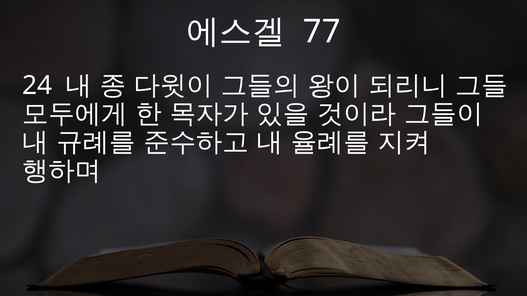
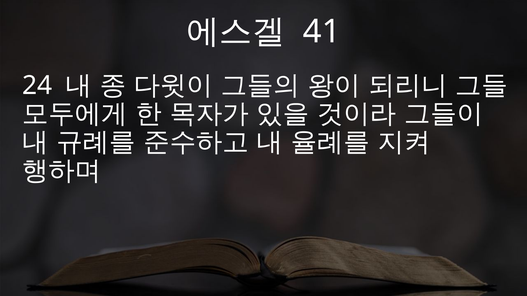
77: 77 -> 41 (322, 32)
